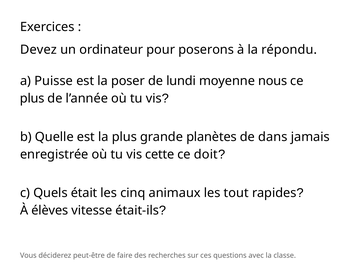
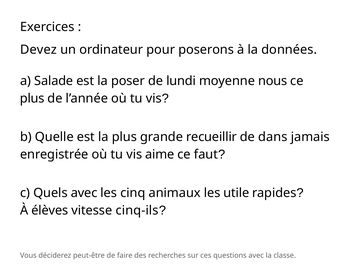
répondu: répondu -> données (289, 50)
Puisse: Puisse -> Salade (54, 81)
planètes: planètes -> recueillir (212, 137)
cette: cette -> aime (160, 154)
doit: doit -> faut (206, 154)
Quels était: était -> avec (84, 193)
tout: tout -> utile (236, 193)
était-ils: était-ils -> cinq-ils (137, 210)
